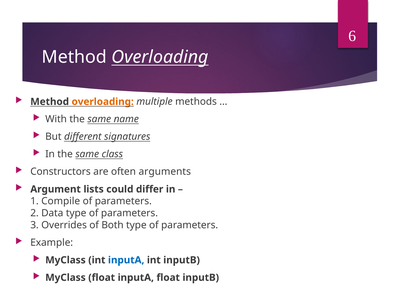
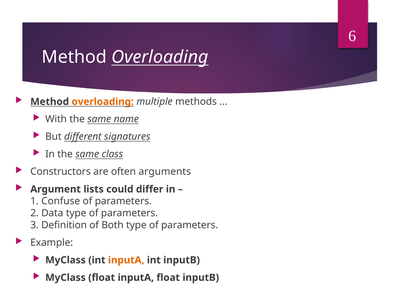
Compile: Compile -> Confuse (61, 201)
Overrides: Overrides -> Definition (64, 225)
inputA colour: blue -> orange (126, 260)
